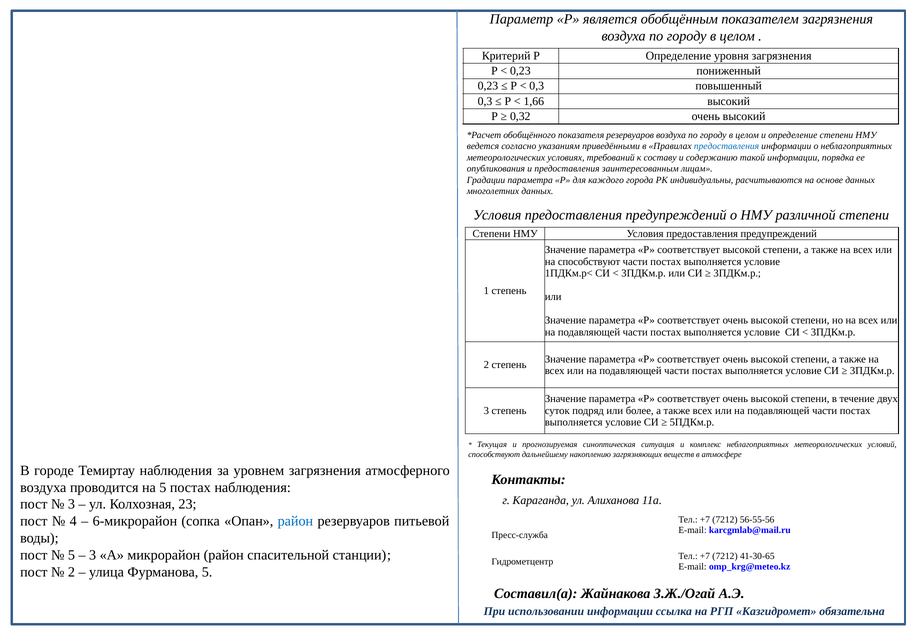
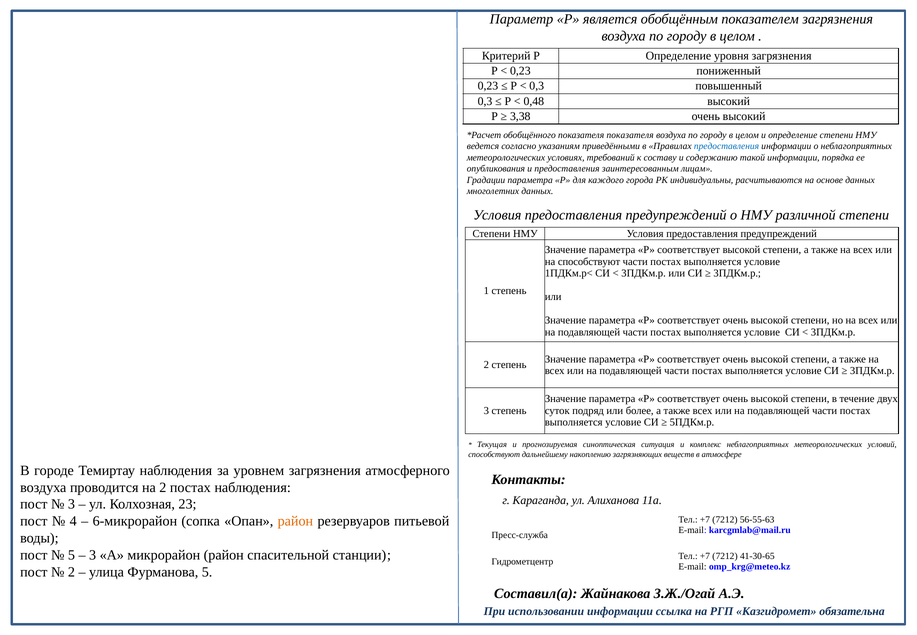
1,66: 1,66 -> 0,48 (534, 101)
0,32: 0,32 -> 3,38 (520, 116)
показателя резервуаров: резервуаров -> показателя (630, 135)
на 5: 5 -> 2 (163, 487)
район colour: blue -> orange (295, 521)
56-55-56: 56-55-56 -> 56-55-63 (757, 520)
